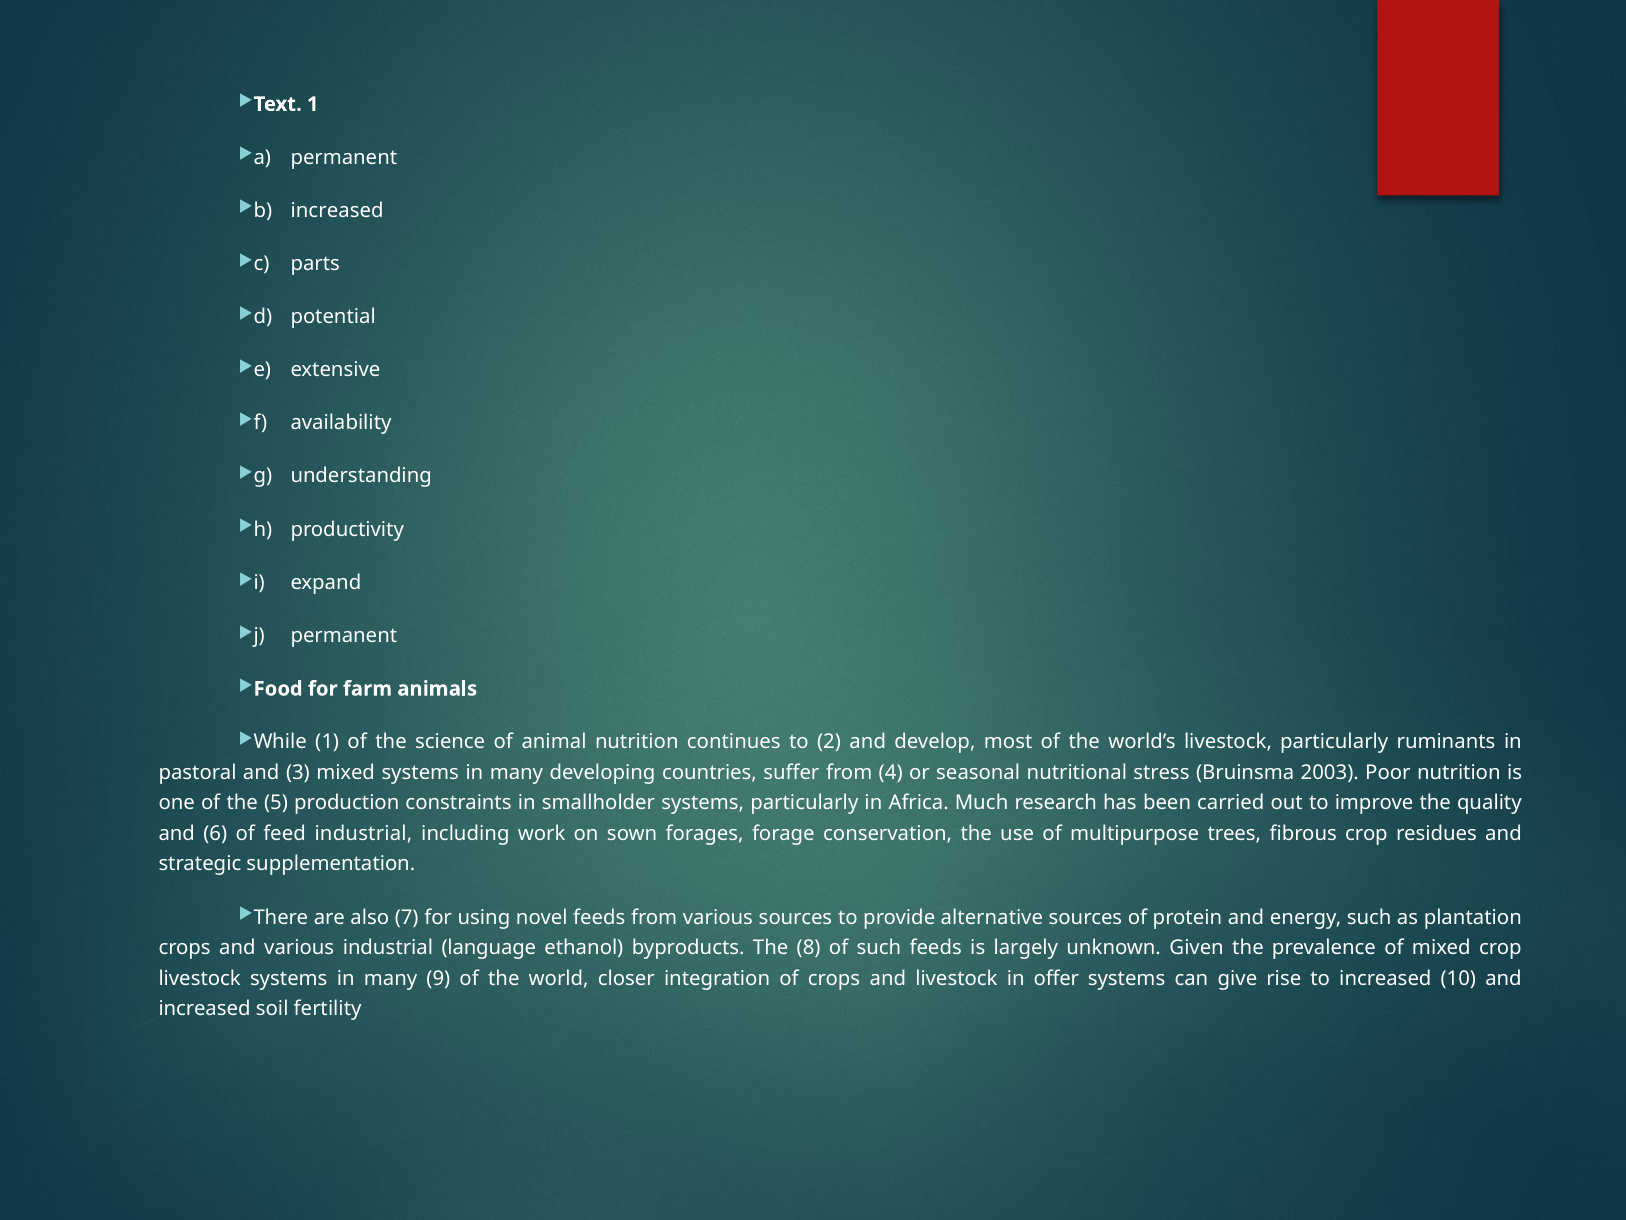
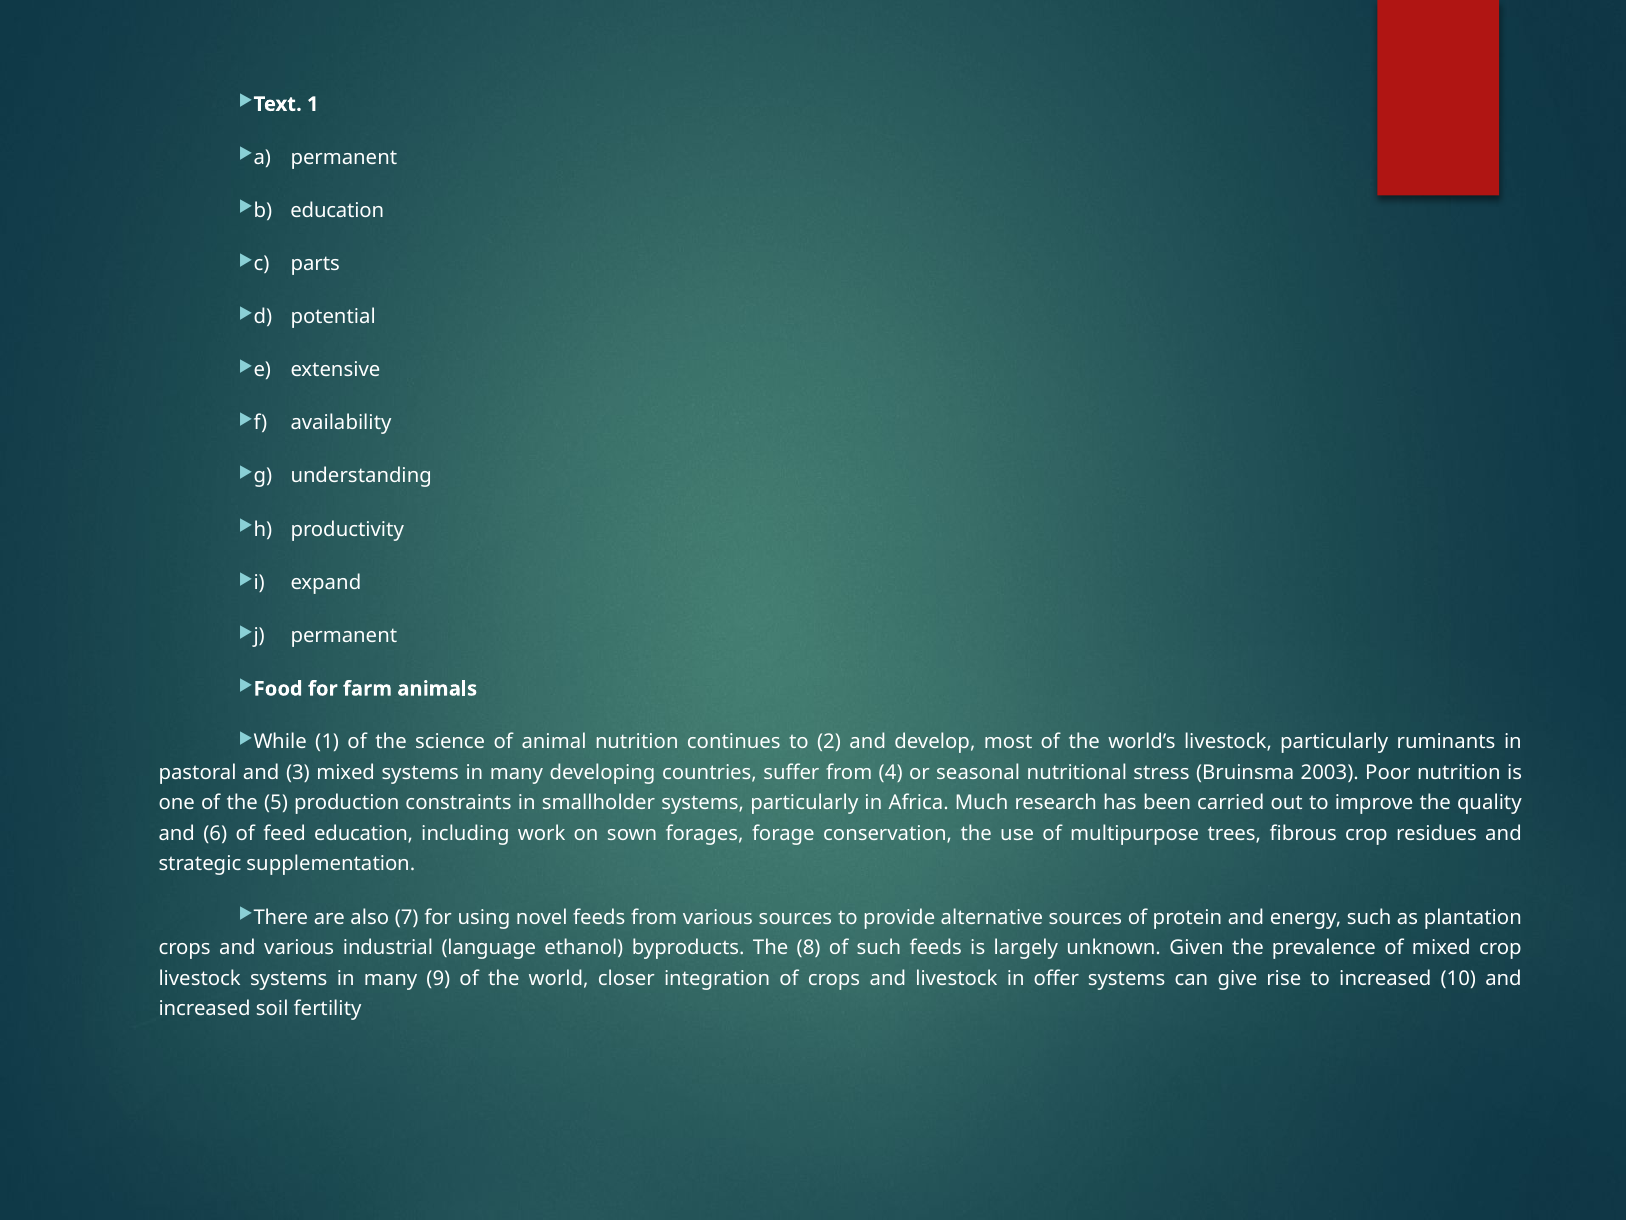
increased: increased -> education (337, 210)
feed industrial: industrial -> education (364, 833)
